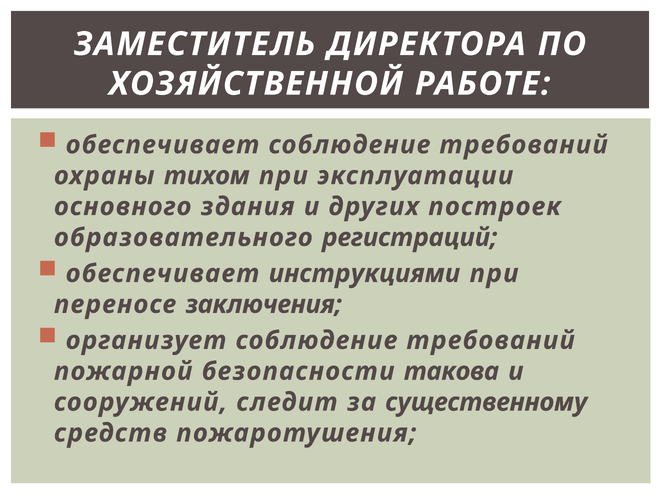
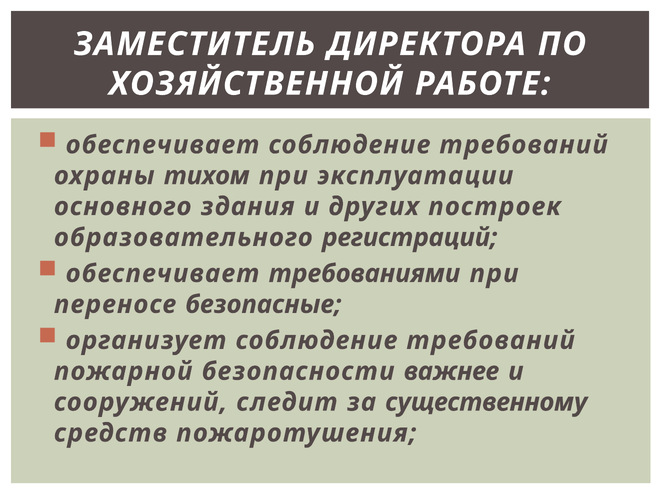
инструкциями: инструкциями -> требованиями (364, 274)
заключения: заключения -> безопасные (263, 305)
такова: такова -> важнее (451, 372)
